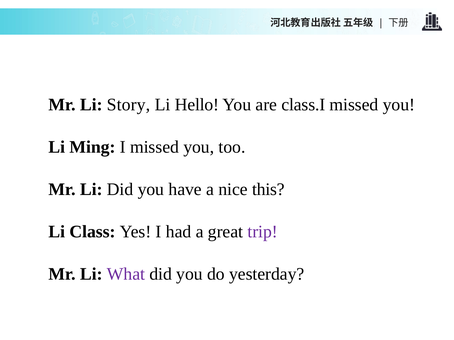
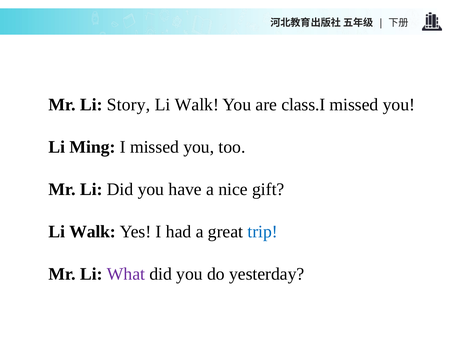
Hello: Hello -> Walk (197, 105)
this: this -> gift (268, 190)
Class: Class -> Walk (92, 232)
trip colour: purple -> blue (263, 232)
